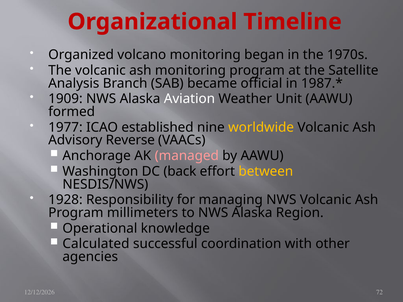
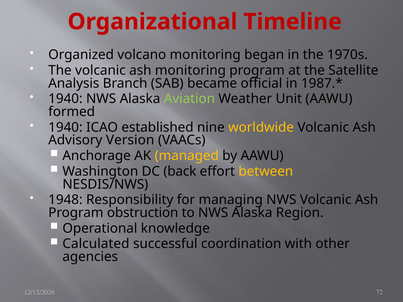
1909: 1909 -> 1940 (65, 99)
Aviation colour: white -> light green (189, 99)
1977: 1977 -> 1940 (65, 127)
Reverse: Reverse -> Version (130, 140)
managed colour: pink -> yellow (187, 156)
1928: 1928 -> 1948 (65, 200)
millimeters: millimeters -> obstruction (143, 213)
